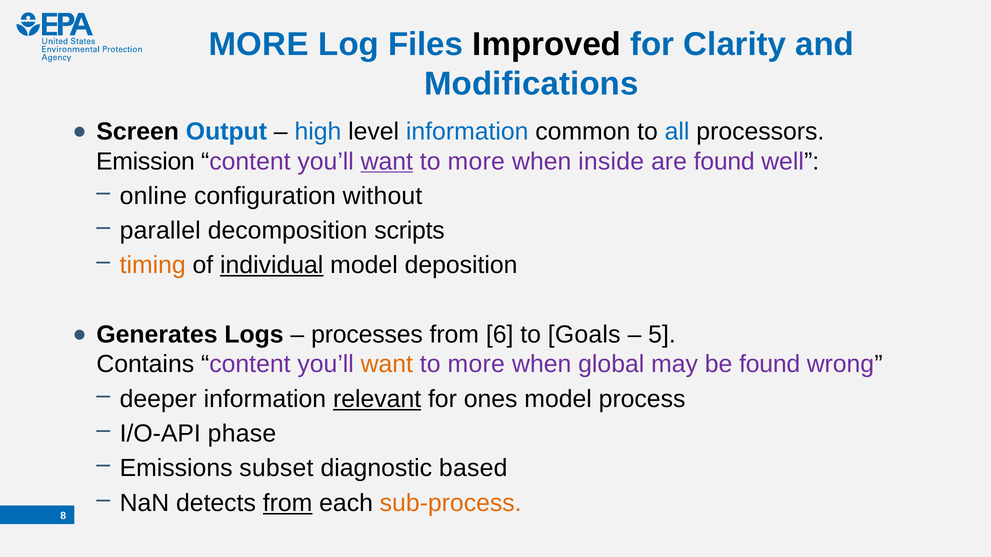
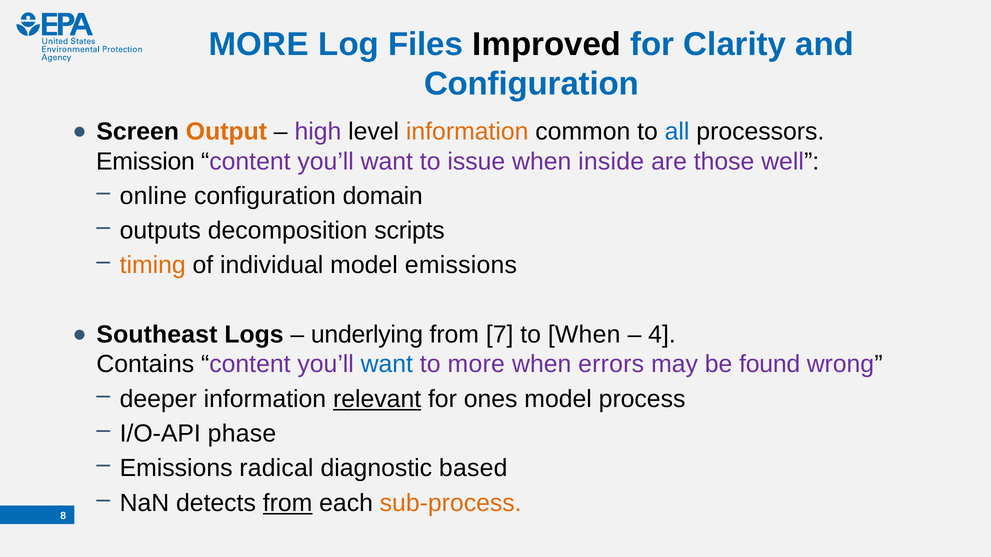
Modifications: Modifications -> Configuration (532, 84)
Output colour: blue -> orange (226, 132)
high colour: blue -> purple (318, 132)
information colour: blue -> orange (467, 132)
want underline: present -> none (387, 161)
more: more -> issue (476, 161)
are found: found -> those (724, 161)
without: without -> domain (383, 196)
parallel: parallel -> outputs (160, 231)
individual underline: present -> none (272, 266)
model deposition: deposition -> emissions (461, 266)
Generates: Generates -> Southeast (157, 335)
processes: processes -> underlying (367, 335)
6: 6 -> 7 (500, 335)
to Goals: Goals -> When (584, 335)
5: 5 -> 4 (662, 335)
want colour: orange -> blue (387, 365)
global: global -> errors (611, 365)
subset: subset -> radical (276, 469)
